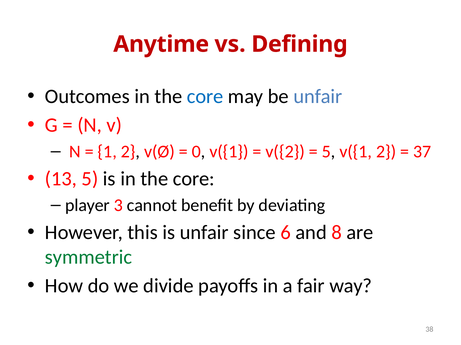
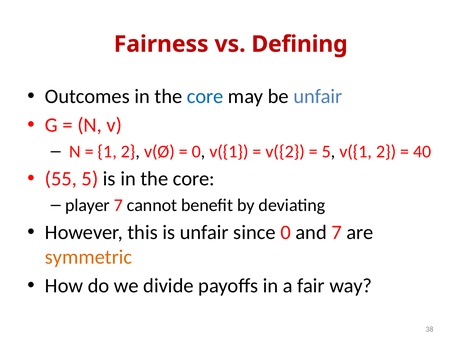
Anytime: Anytime -> Fairness (161, 44)
37: 37 -> 40 (422, 152)
13: 13 -> 55 (61, 179)
player 3: 3 -> 7 (118, 206)
since 6: 6 -> 0 (286, 233)
and 8: 8 -> 7 (337, 233)
symmetric colour: green -> orange (89, 258)
